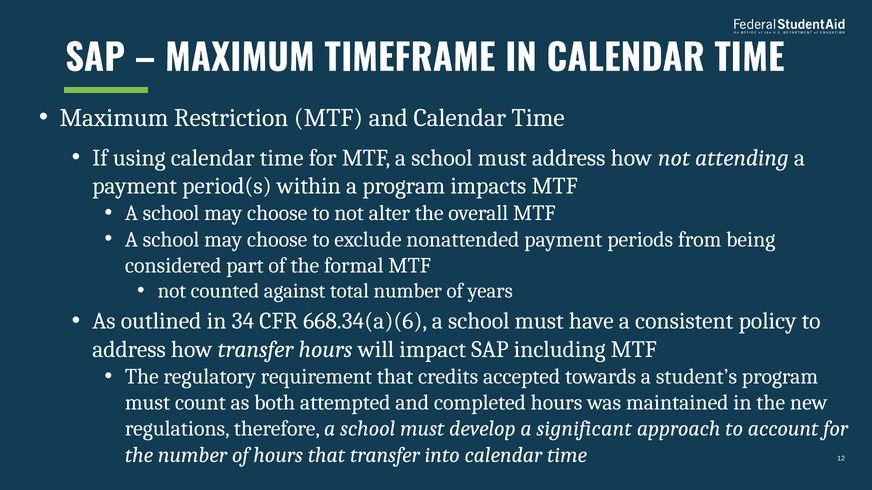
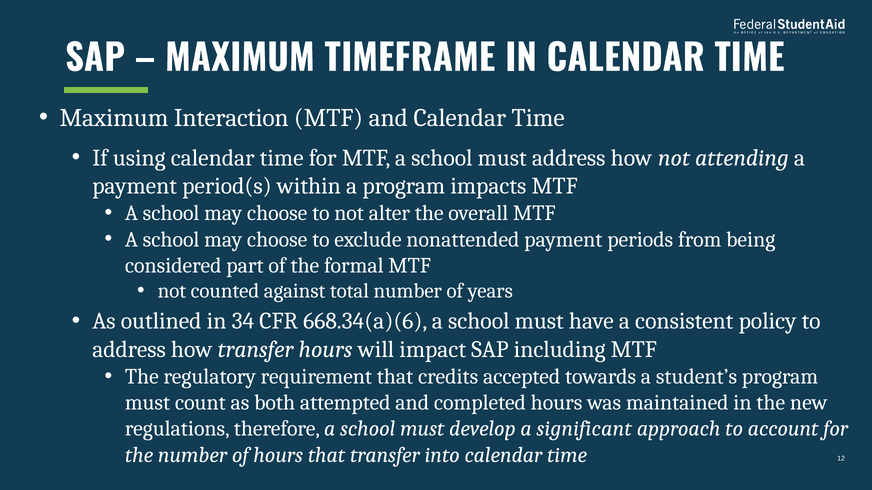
Restriction: Restriction -> Interaction (231, 118)
